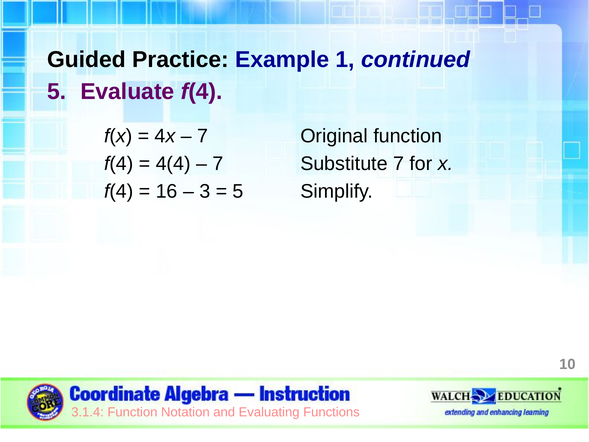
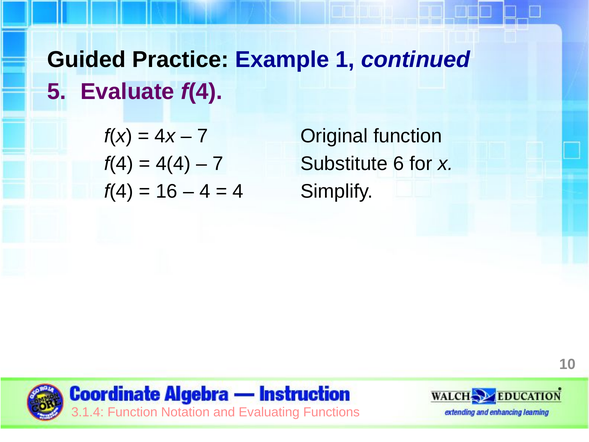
Substitute 7: 7 -> 6 (399, 164)
3: 3 -> 4 (205, 191)
5: 5 -> 4 (238, 191)
